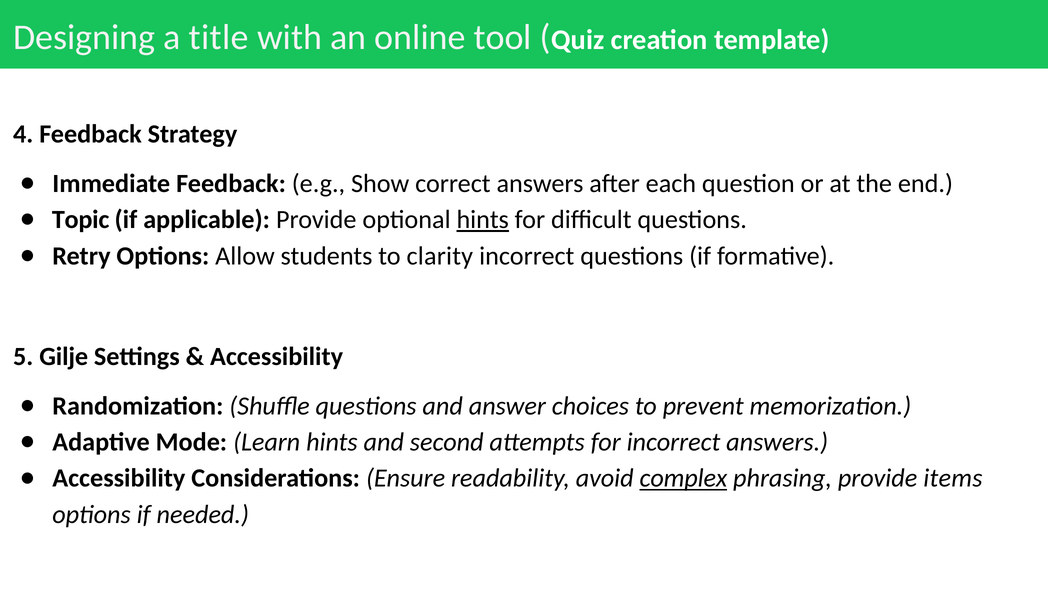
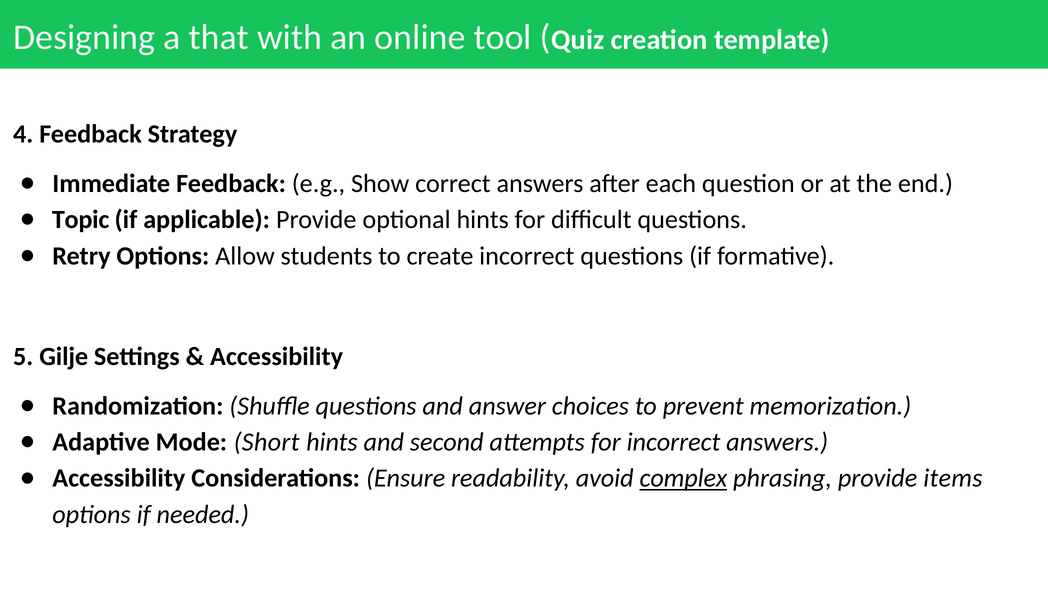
title: title -> that (219, 38)
hints underline: present -> none (483, 220)
clarity: clarity -> create (440, 256)
Learn: Learn -> Short (267, 442)
